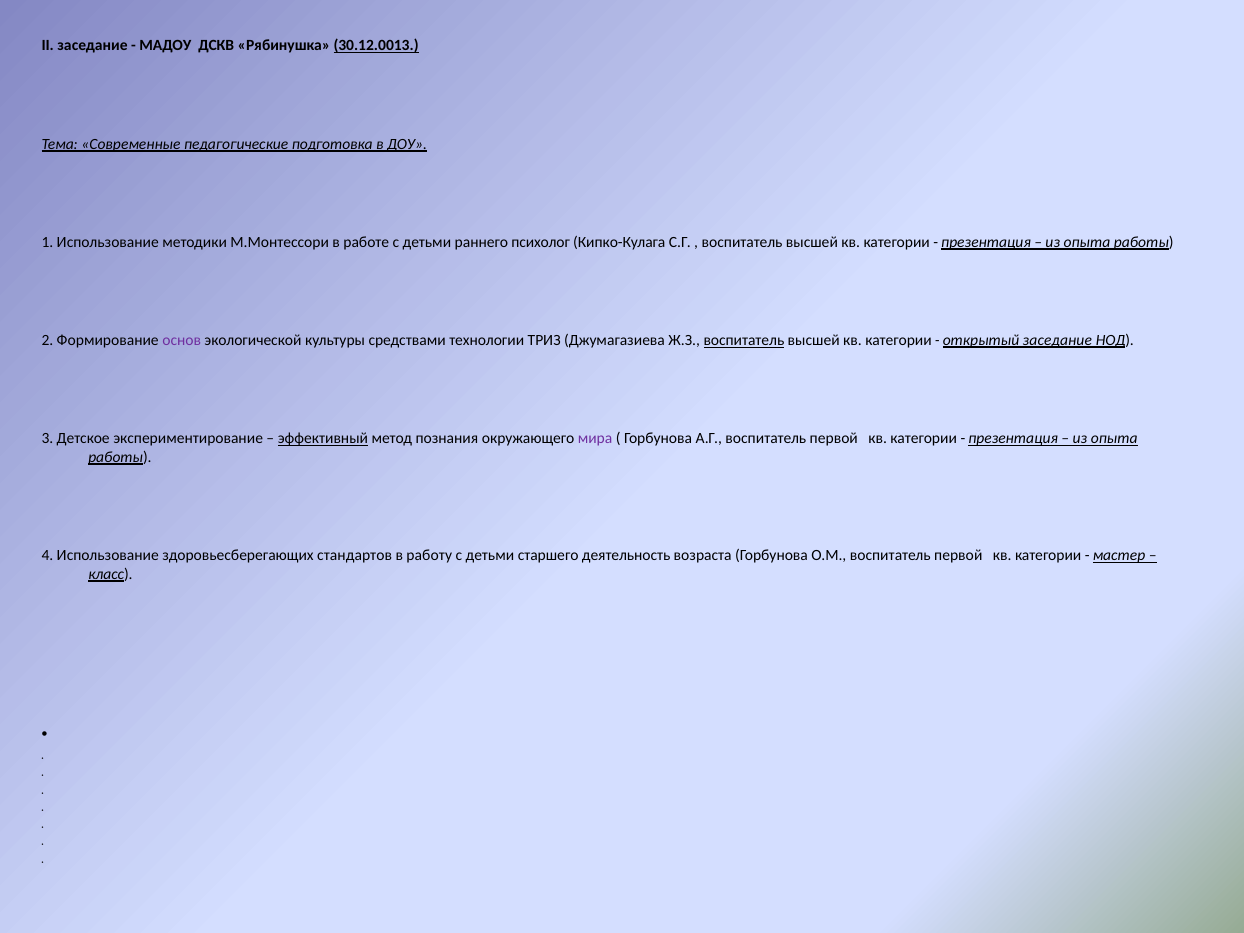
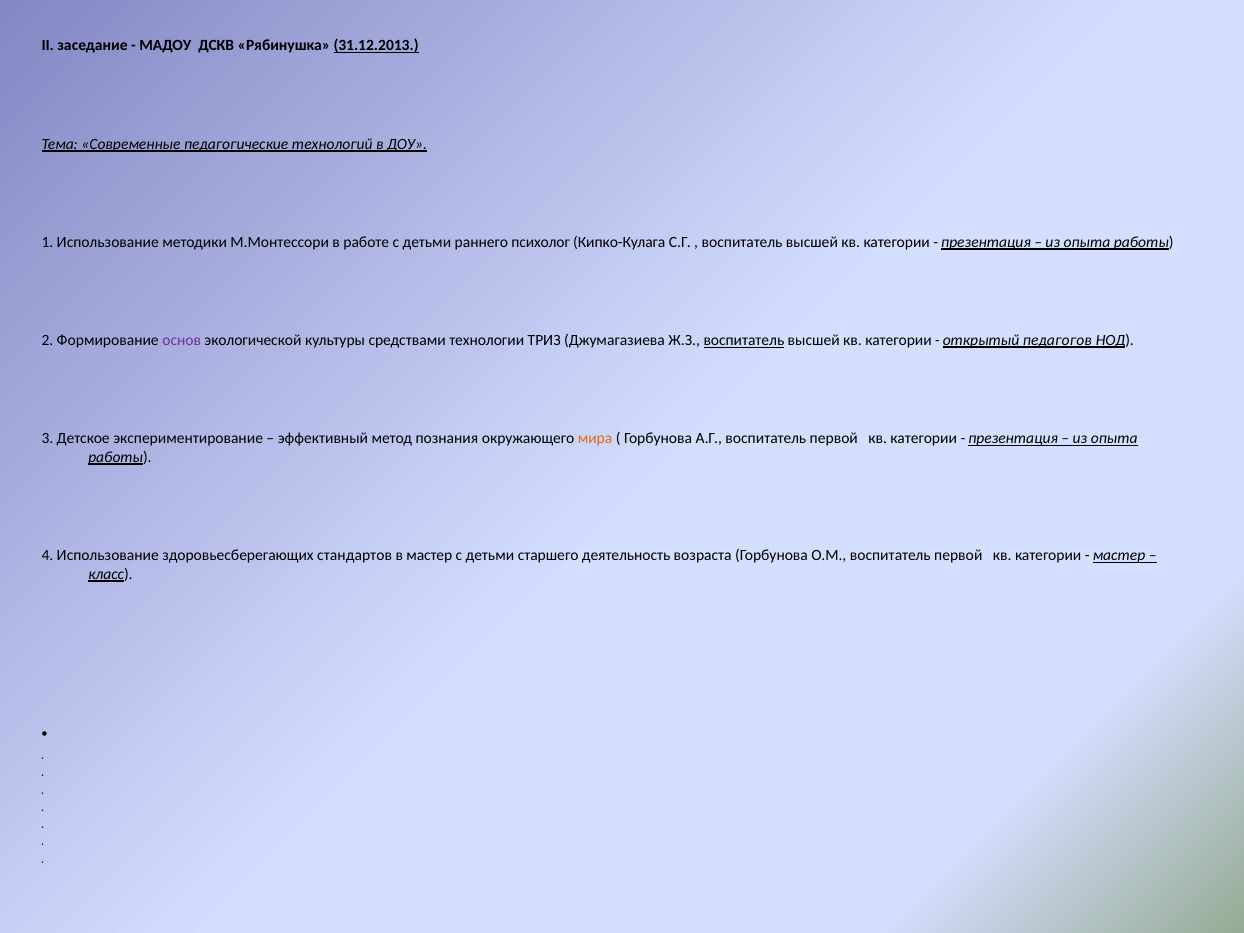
30.12.0013: 30.12.0013 -> 31.12.2013 (376, 46)
подготовка: подготовка -> технологий (332, 144)
открытый заседание: заседание -> педагогов (1057, 341)
эффективный underline: present -> none (323, 439)
мира colour: purple -> orange (595, 439)
в работу: работу -> мастер (429, 556)
